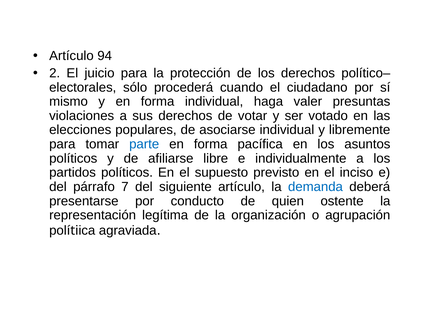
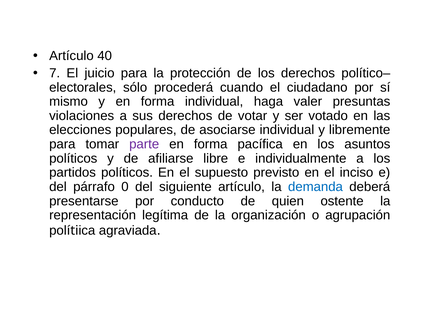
94: 94 -> 40 (105, 56)
2: 2 -> 7 (55, 73)
parte colour: blue -> purple (144, 144)
7: 7 -> 0 (125, 187)
